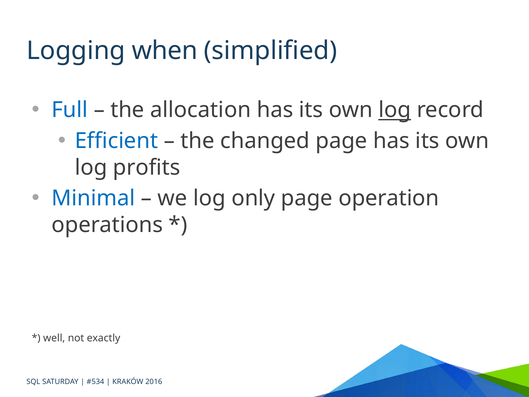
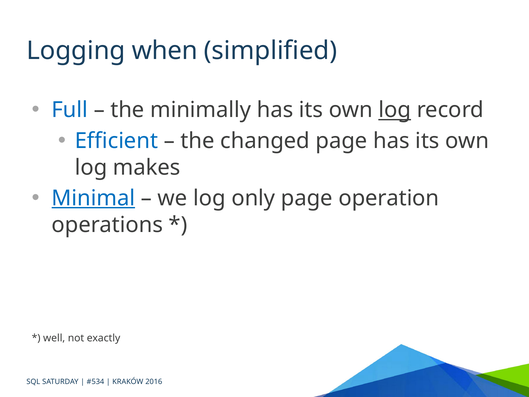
allocation: allocation -> minimally (201, 110)
profits: profits -> makes (147, 167)
Minimal underline: none -> present (93, 198)
